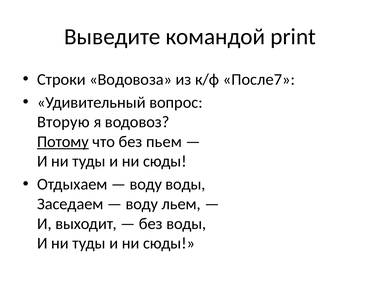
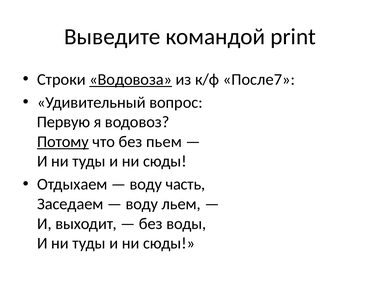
Водовоза underline: none -> present (131, 79)
Вторую: Вторую -> Первую (64, 122)
воду воды: воды -> часть (185, 184)
